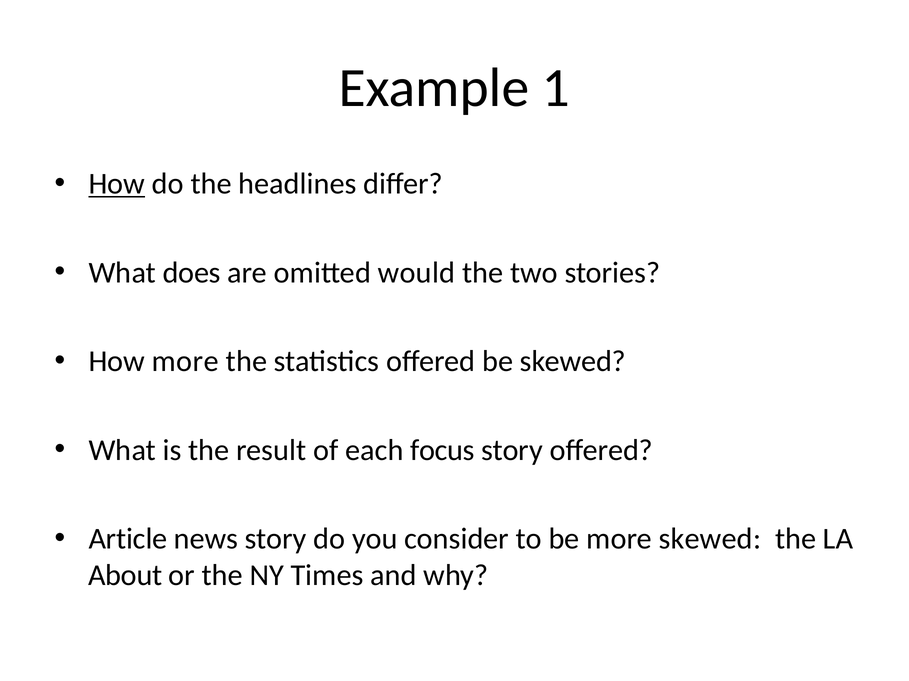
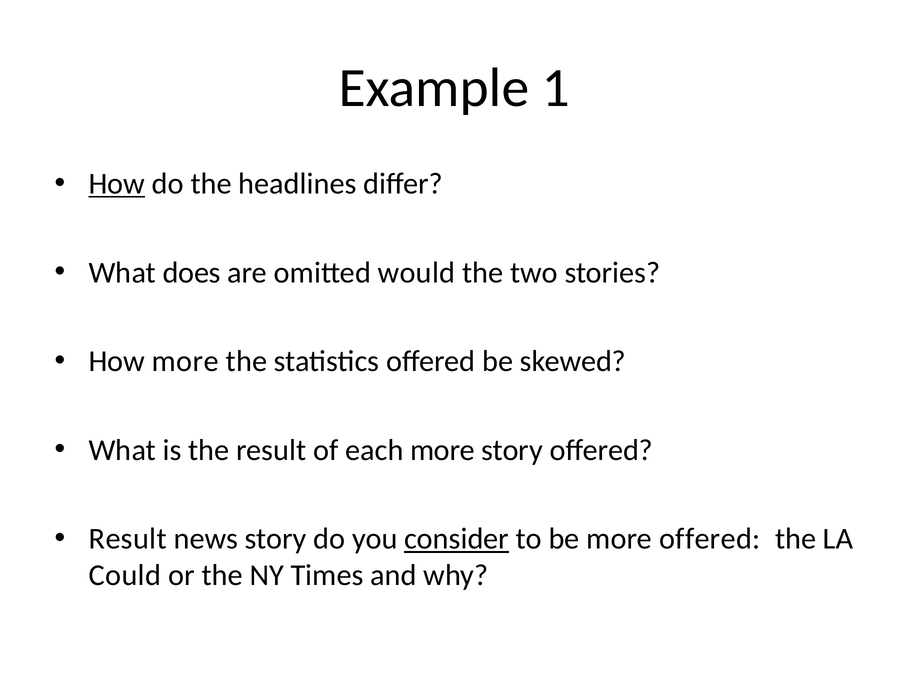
each focus: focus -> more (443, 451)
Article: Article -> Result (128, 540)
consider underline: none -> present (457, 540)
more skewed: skewed -> offered (710, 540)
About: About -> Could (125, 576)
